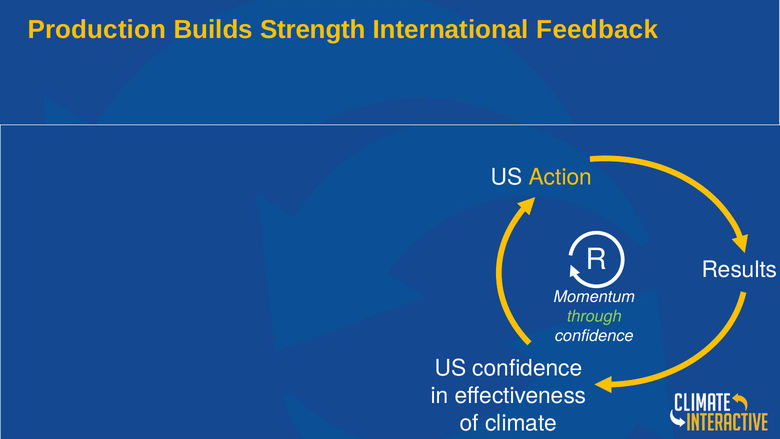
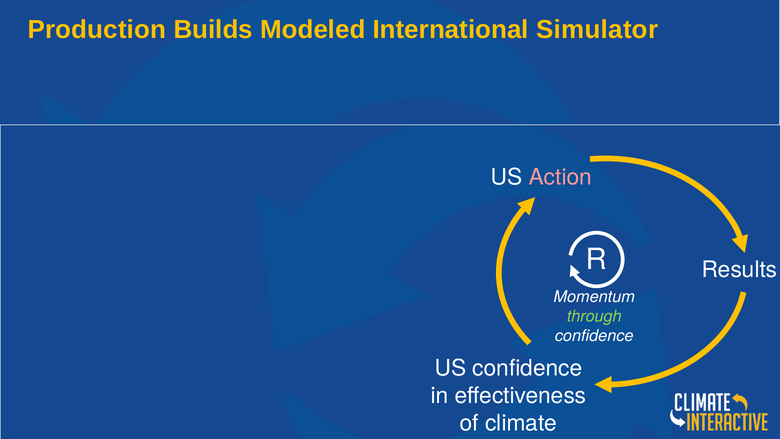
Strength: Strength -> Modeled (313, 30)
Feedback: Feedback -> Simulator (597, 30)
Action colour: yellow -> pink (560, 177)
